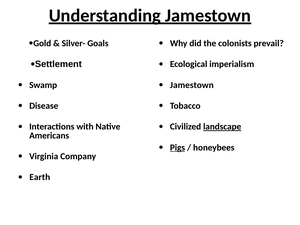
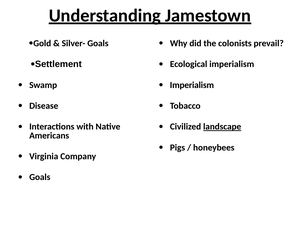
Jamestown: Jamestown -> Imperialism (192, 85)
Pigs underline: present -> none (178, 148)
Earth: Earth -> Goals (40, 177)
